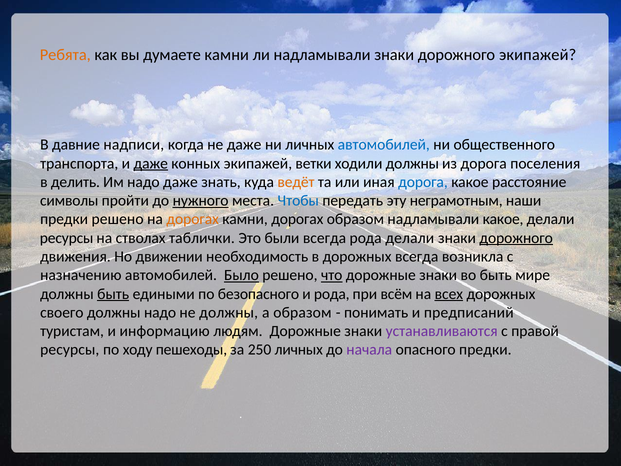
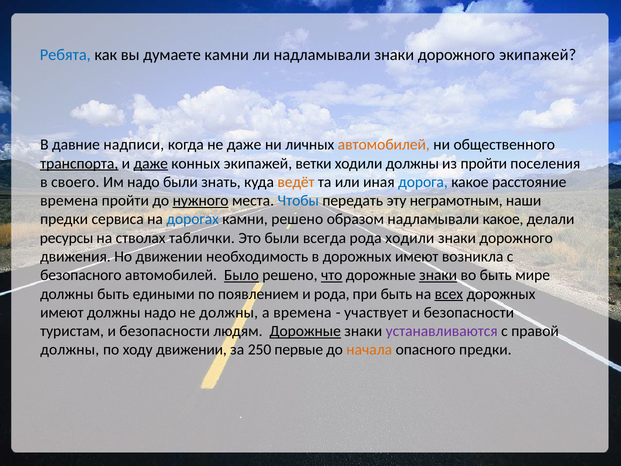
Ребята colour: orange -> blue (65, 55)
автомобилей colour: blue -> orange (384, 145)
транспорта underline: none -> present (79, 163)
из дорога: дорога -> пройти (484, 163)
делить: делить -> своего (75, 182)
надо даже: даже -> были (180, 182)
символы: символы -> времена (69, 201)
предки решено: решено -> сервиса (118, 219)
дорогах colour: orange -> blue (193, 219)
камни дорогах: дорогах -> решено (297, 219)
рода делали: делали -> ходили (410, 238)
дорожного underline: present -> none (516, 238)
в дорожных всегда: всегда -> имеют (417, 256)
назначению: назначению -> безопасного (81, 275)
знаки underline: none -> present (438, 275)
быть underline: present -> none (113, 294)
безопасного: безопасного -> появлением (258, 294)
при всём: всём -> быть (396, 294)
своего: своего -> имеют (62, 312)
а образом: образом -> времена (302, 312)
понимать: понимать -> участвует (376, 312)
предписаний: предписаний -> безопасности (469, 312)
туристам и информацию: информацию -> безопасности (165, 331)
Дорожные underline: none -> present (305, 331)
ресурсы: ресурсы -> должны (70, 350)
ходу пешеходы: пешеходы -> движении (191, 350)
250 личных: личных -> первые (299, 350)
начала colour: purple -> orange (369, 350)
